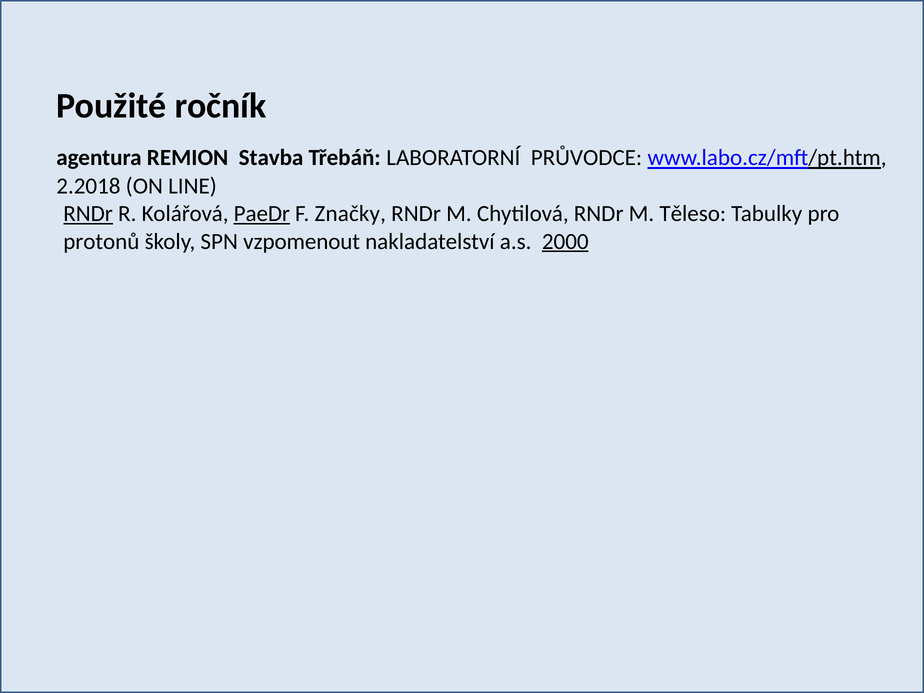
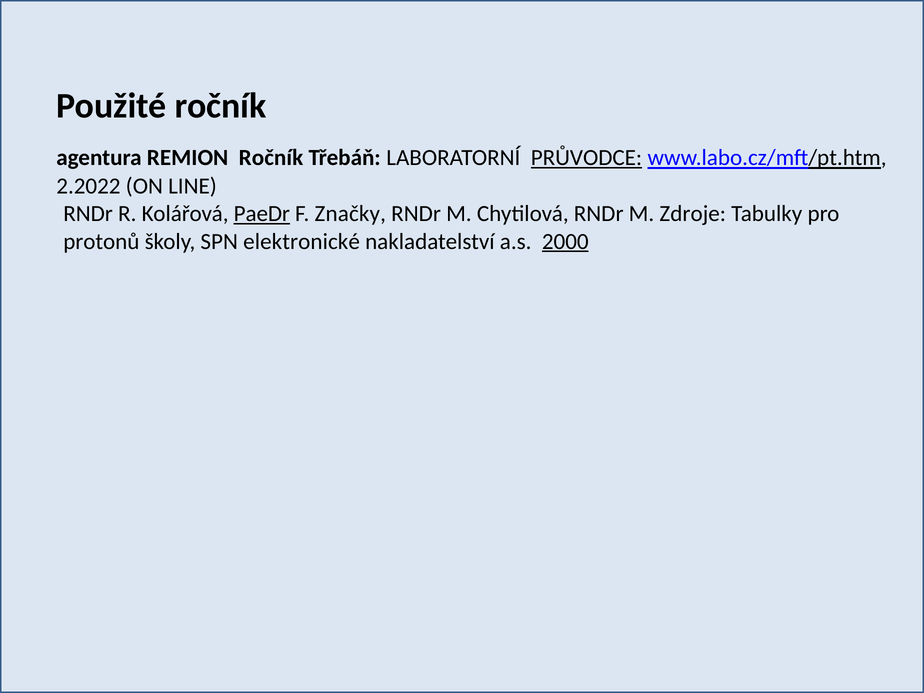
REMION Stavba: Stavba -> Ročník (271, 158)
PRŮVODCE underline: none -> present (586, 158)
2.2018: 2.2018 -> 2.2022 (88, 186)
RNDr underline: present -> none (88, 214)
Těleso: Těleso -> Zdroje (693, 214)
vzpomenout: vzpomenout -> elektronické (302, 241)
